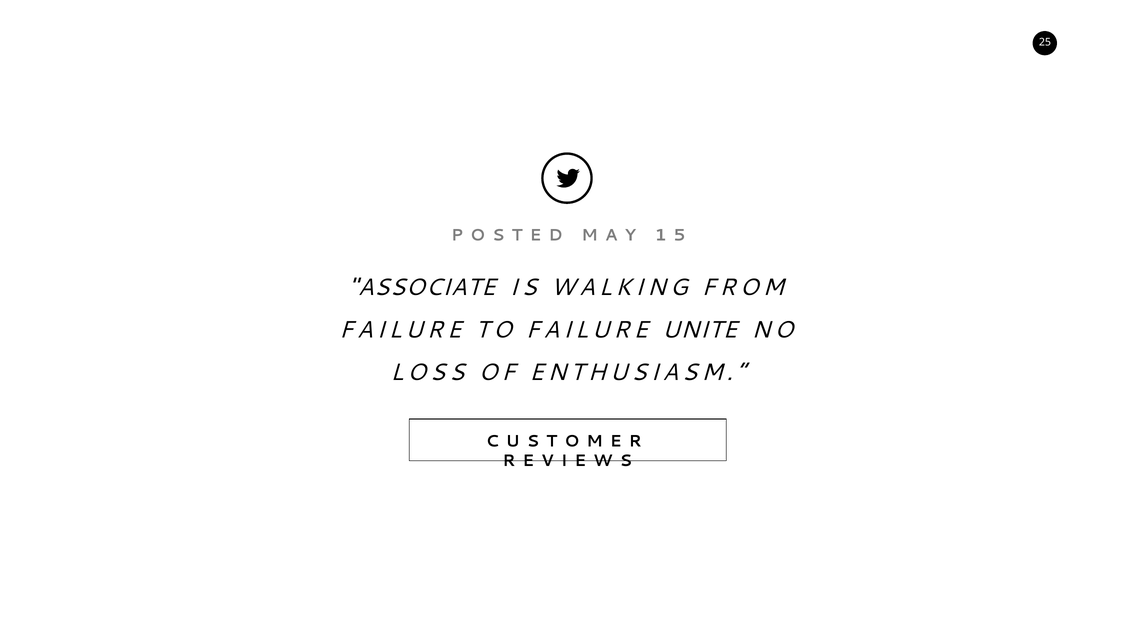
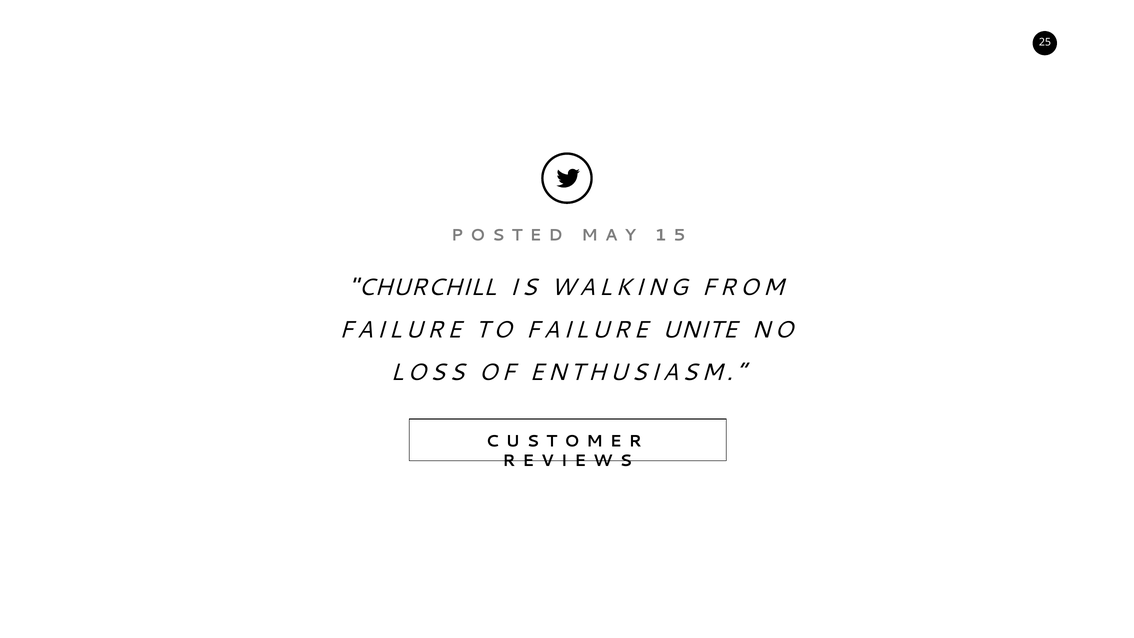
ASSOCIATE: ASSOCIATE -> CHURCHILL (422, 287)
